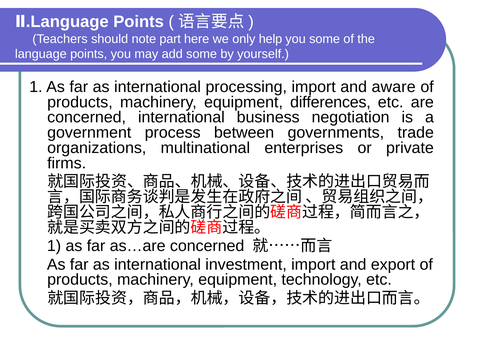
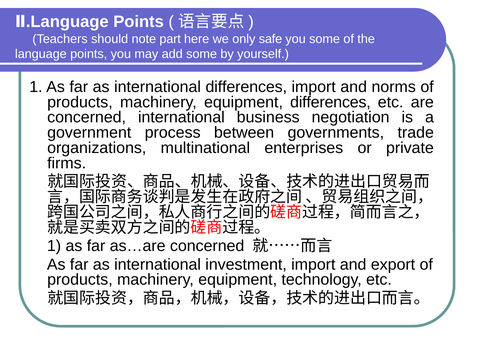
help: help -> safe (270, 39)
international processing: processing -> differences (246, 87)
aware: aware -> norms (394, 87)
